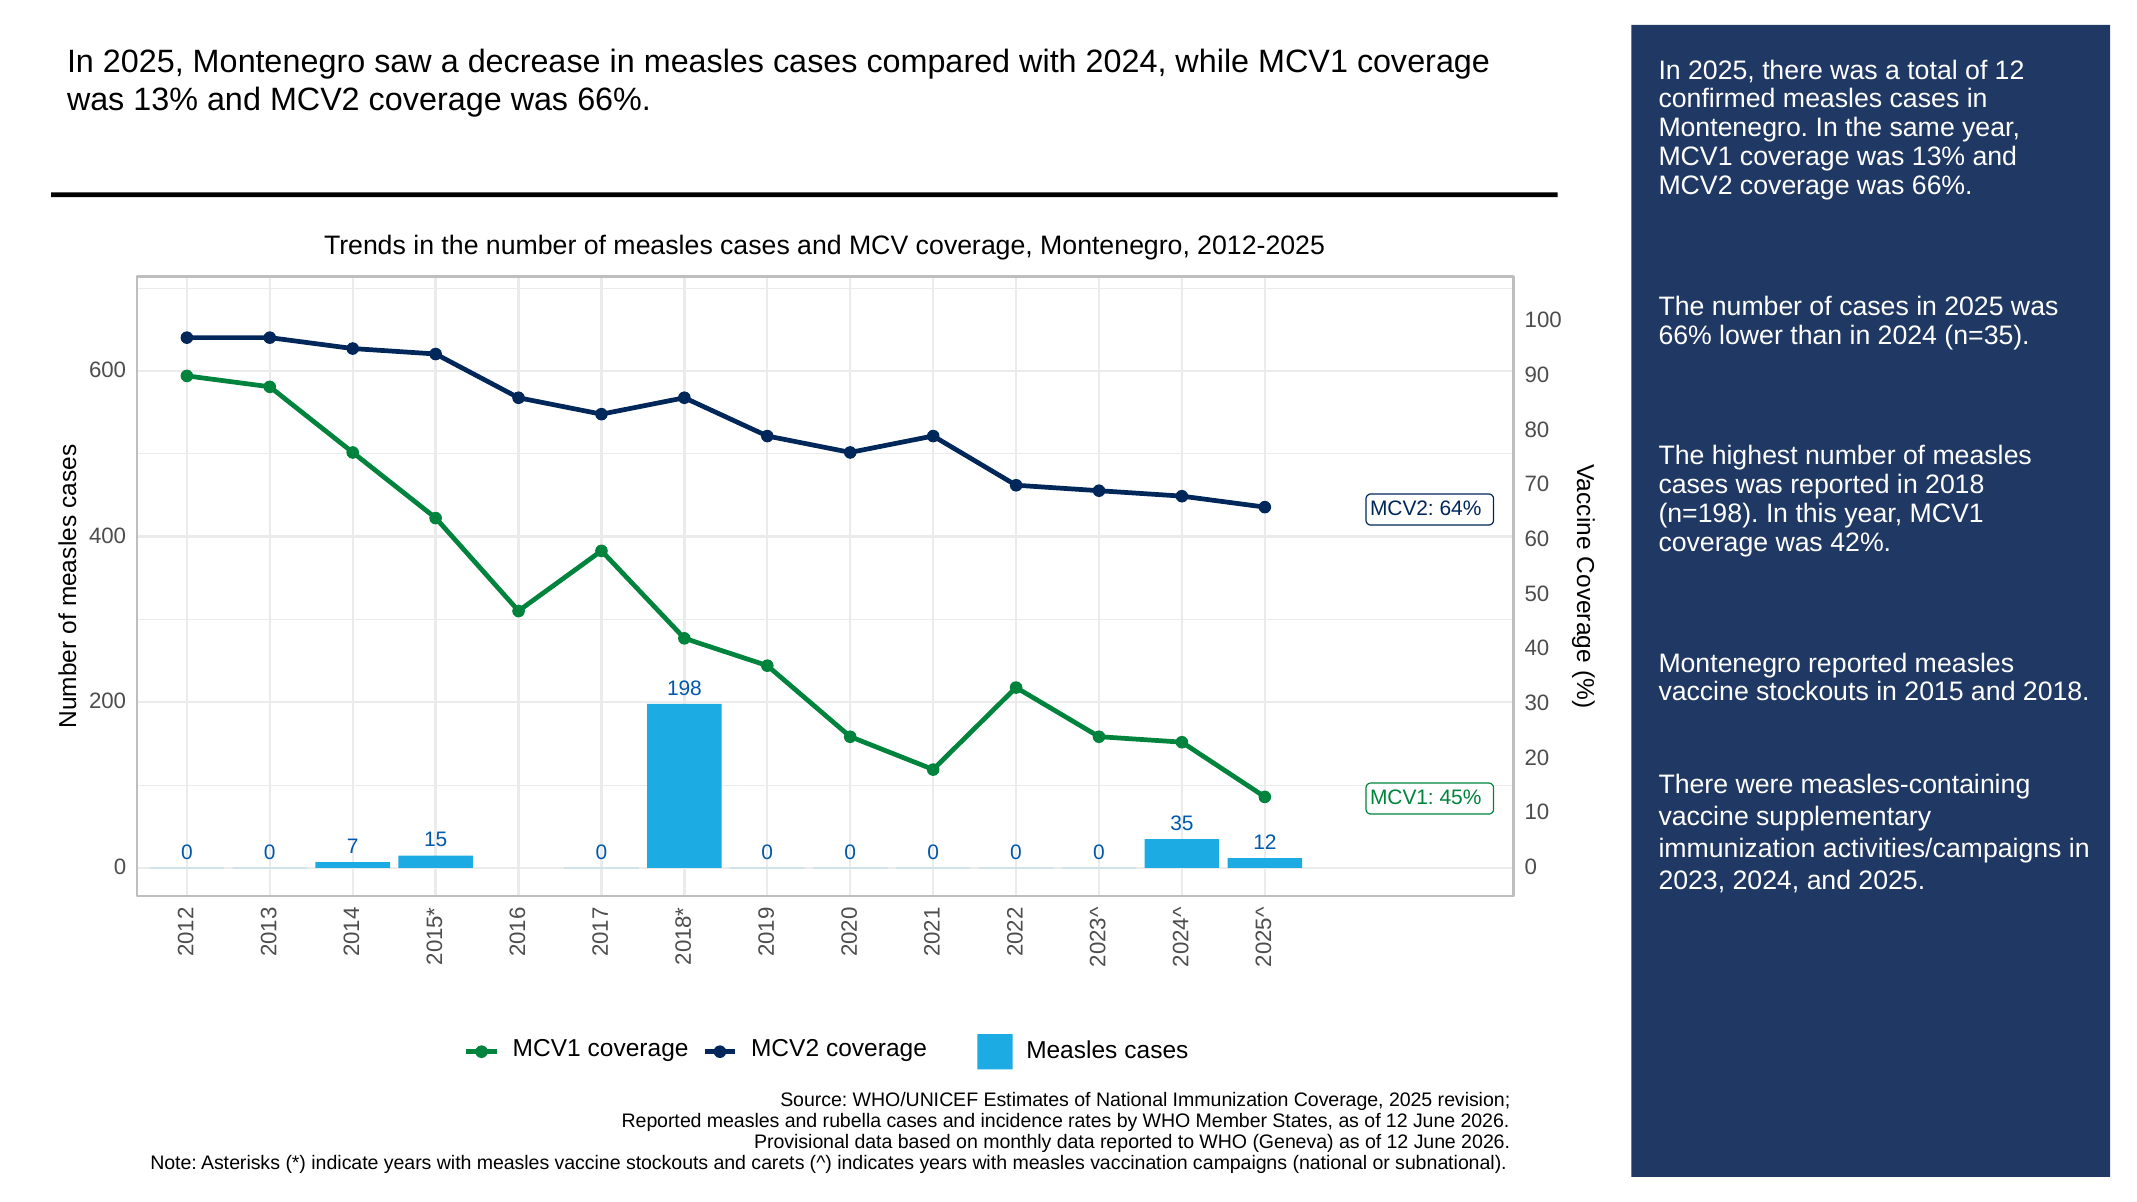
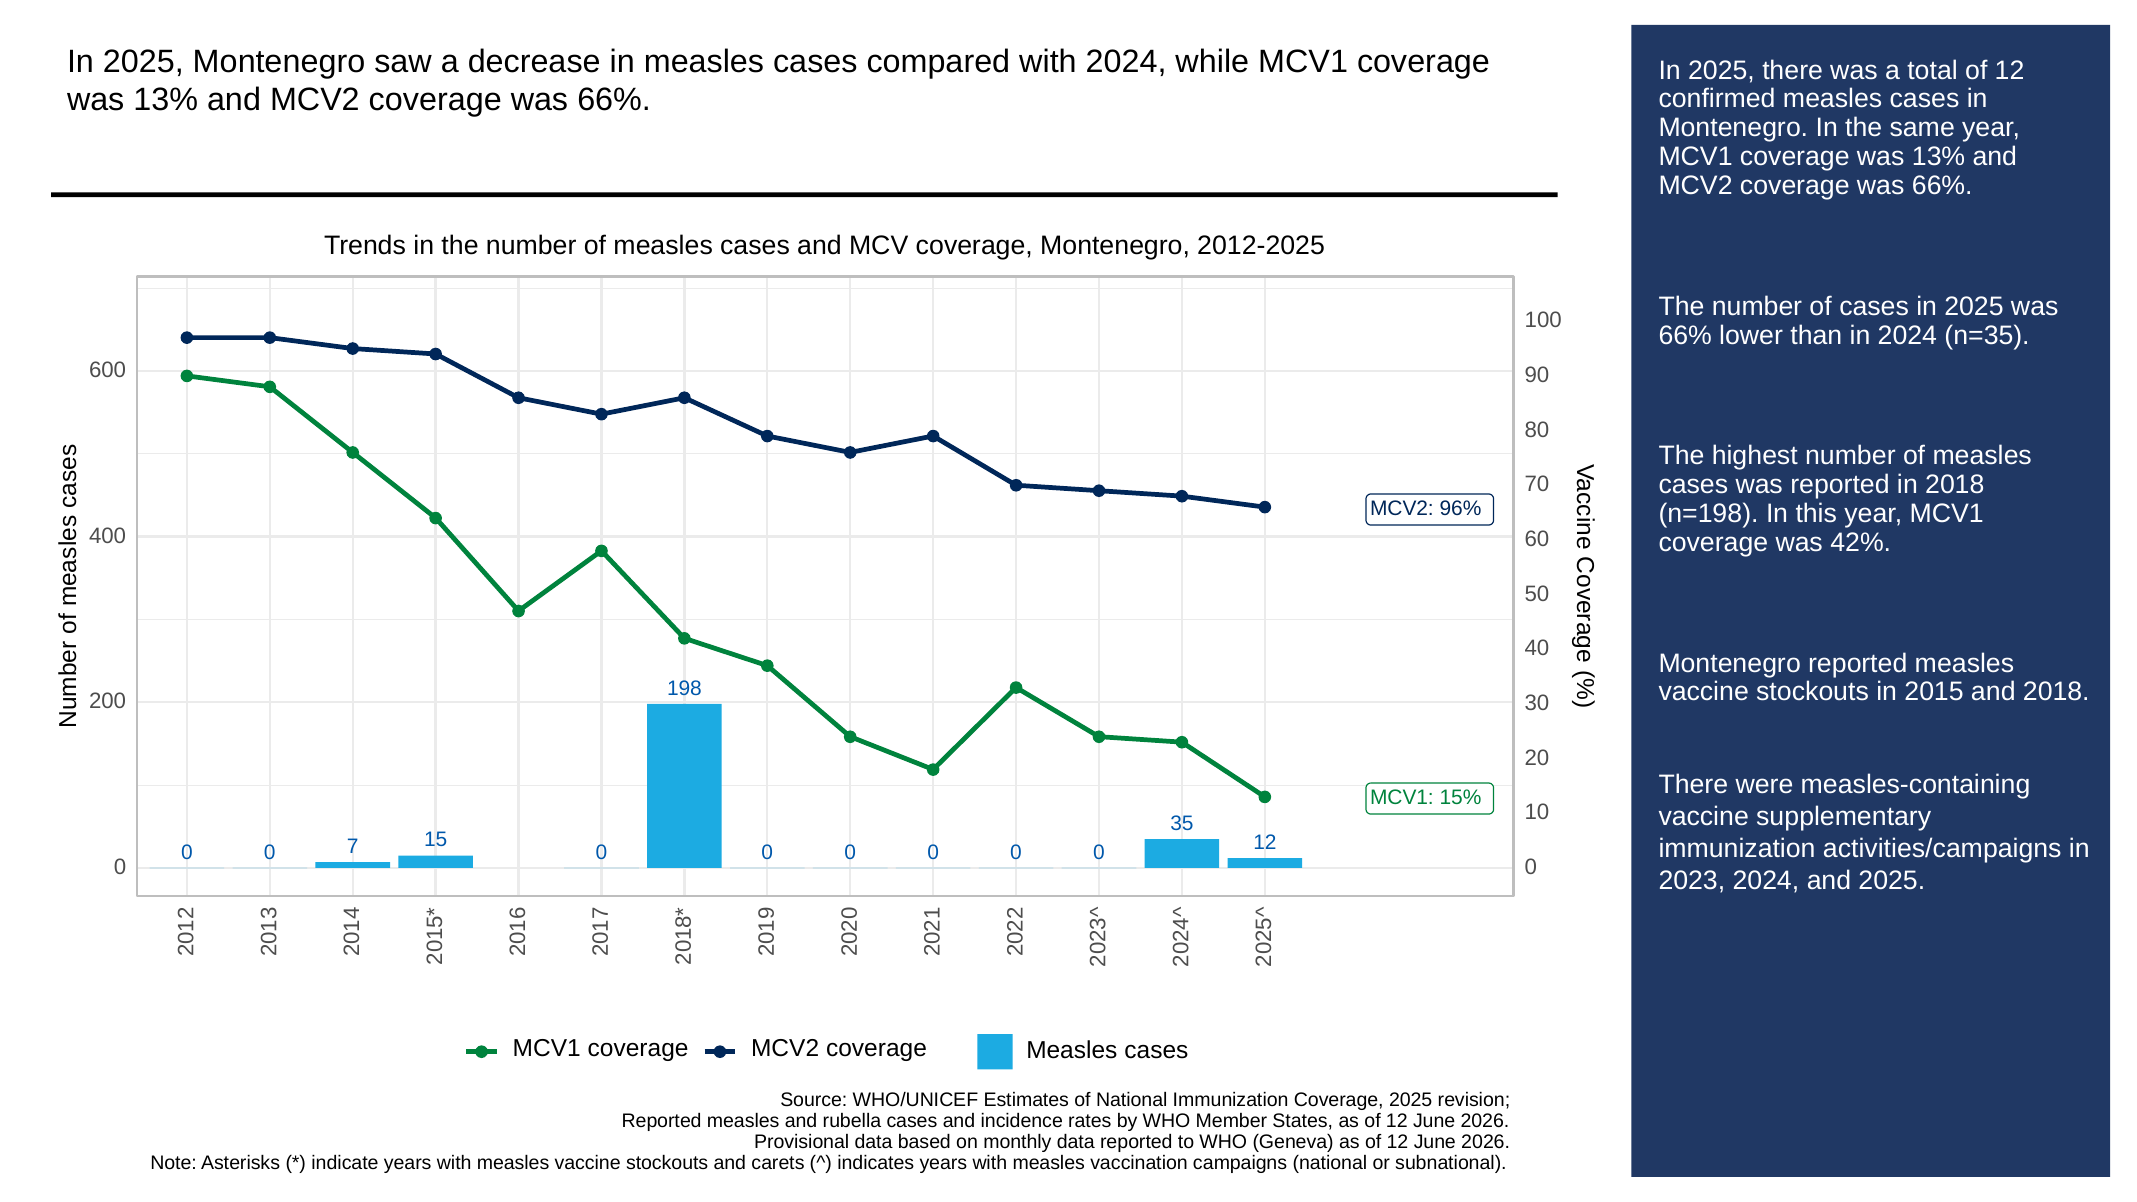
64%: 64% -> 96% (1461, 508)
45%: 45% -> 15% (1461, 798)
